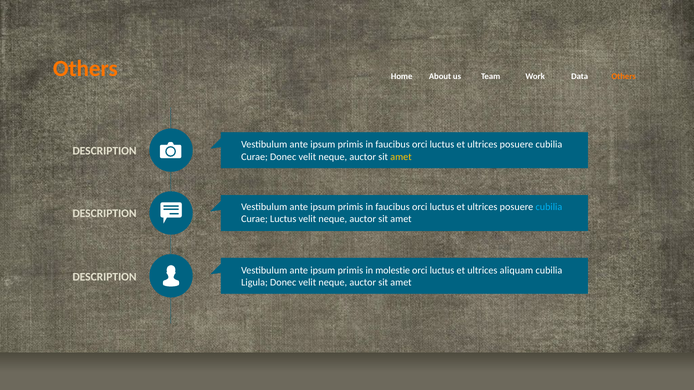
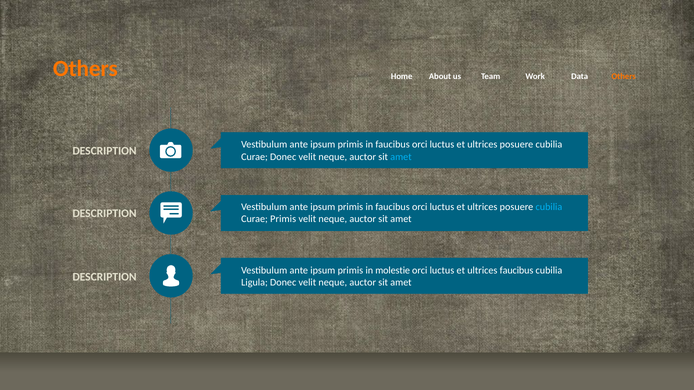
amet colour: yellow -> light blue (401, 157)
Curae Luctus: Luctus -> Primis (283, 219)
ultrices aliquam: aliquam -> faucibus (517, 270)
